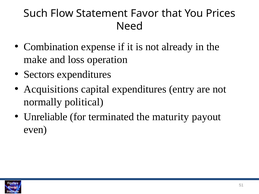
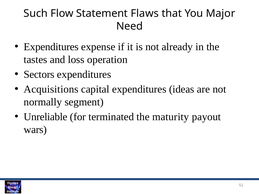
Favor: Favor -> Flaws (145, 13)
Prices: Prices -> Major (221, 13)
Combination: Combination -> Expenditures (51, 47)
make: make -> tastes (35, 60)
entry: entry -> ideas (182, 89)
political: political -> segment (84, 102)
even: even -> wars (35, 130)
